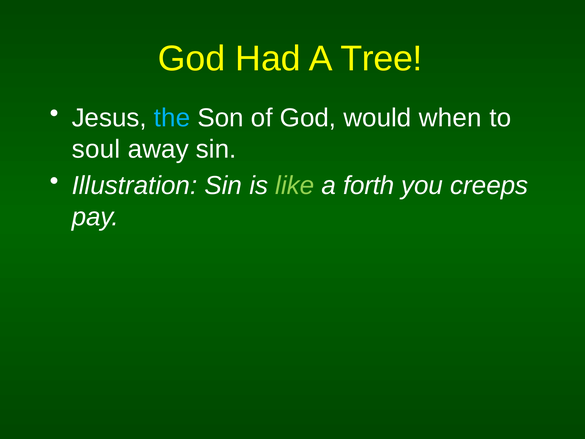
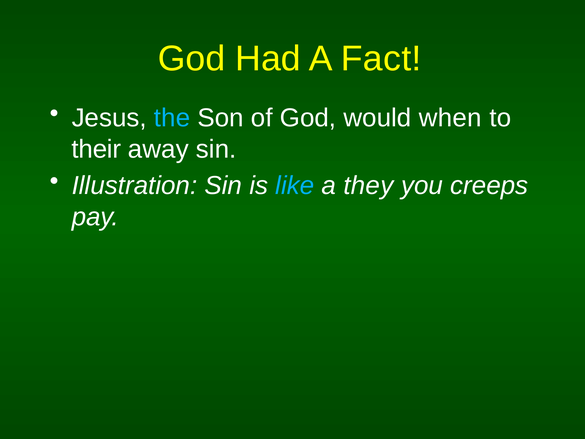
Tree: Tree -> Fact (381, 59)
soul: soul -> their (96, 149)
like colour: light green -> light blue (295, 185)
forth: forth -> they (368, 185)
